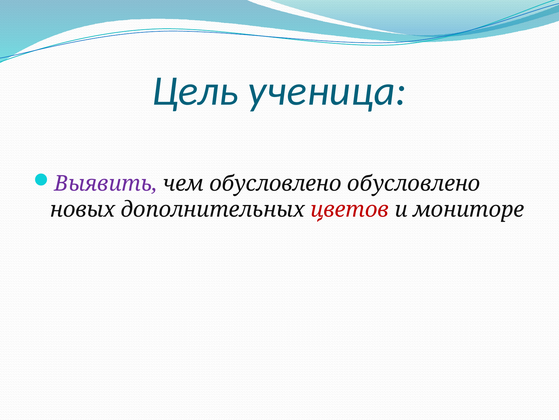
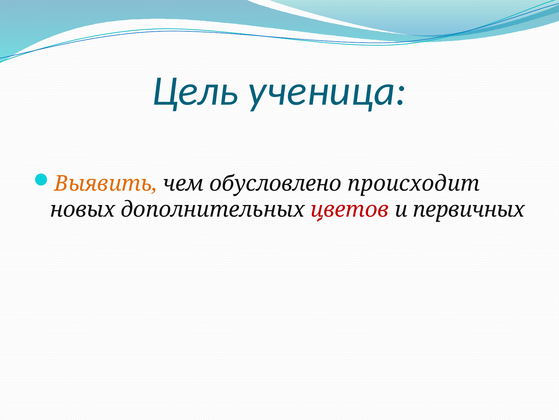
Выявить colour: purple -> orange (106, 183)
обусловлено обусловлено: обусловлено -> происходит (414, 183)
мониторе: мониторе -> первичных (469, 209)
